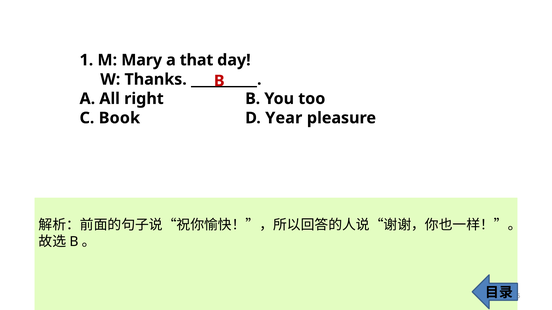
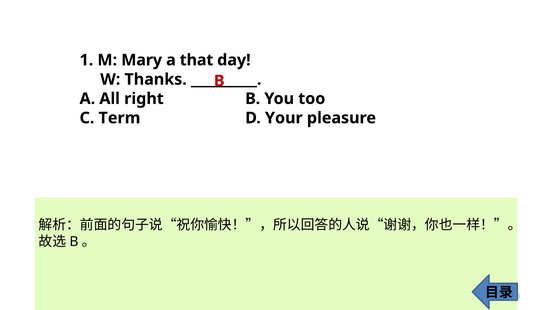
Book: Book -> Term (119, 118)
Year: Year -> Your (284, 118)
